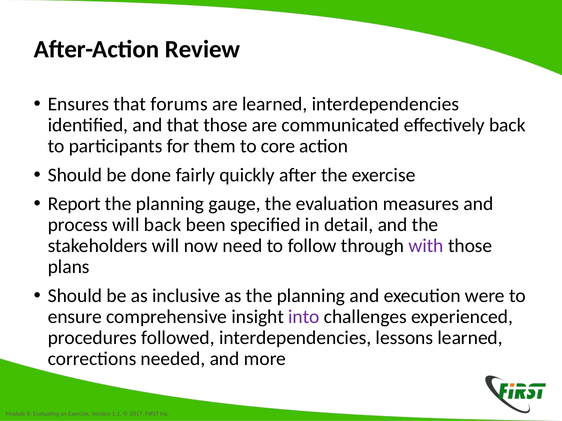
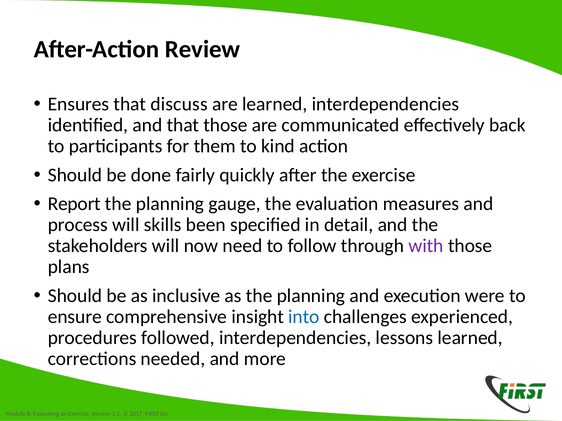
forums: forums -> discuss (179, 104)
core: core -> kind (278, 146)
will back: back -> skills (163, 225)
into colour: purple -> blue (304, 317)
